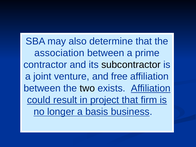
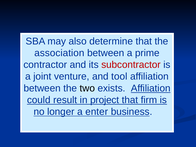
subcontractor colour: black -> red (131, 65)
free: free -> tool (119, 76)
basis: basis -> enter (97, 112)
